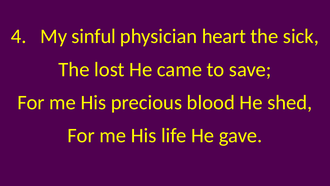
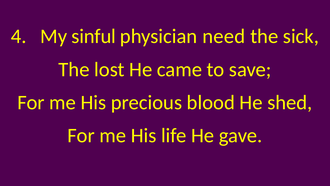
heart: heart -> need (224, 36)
